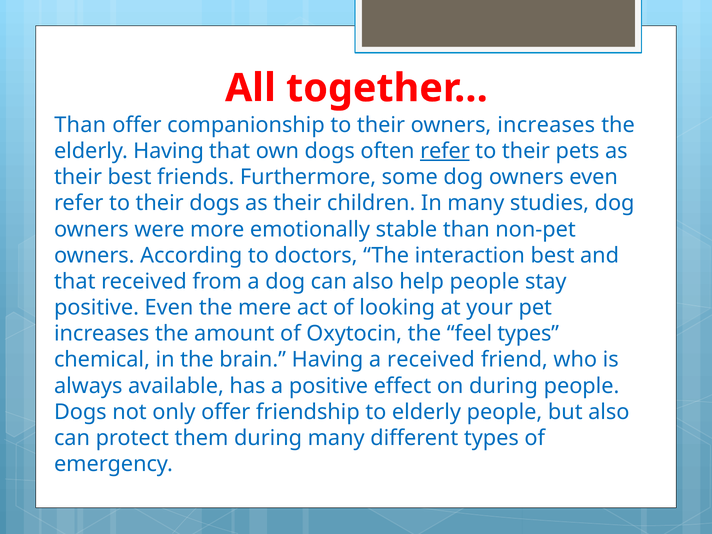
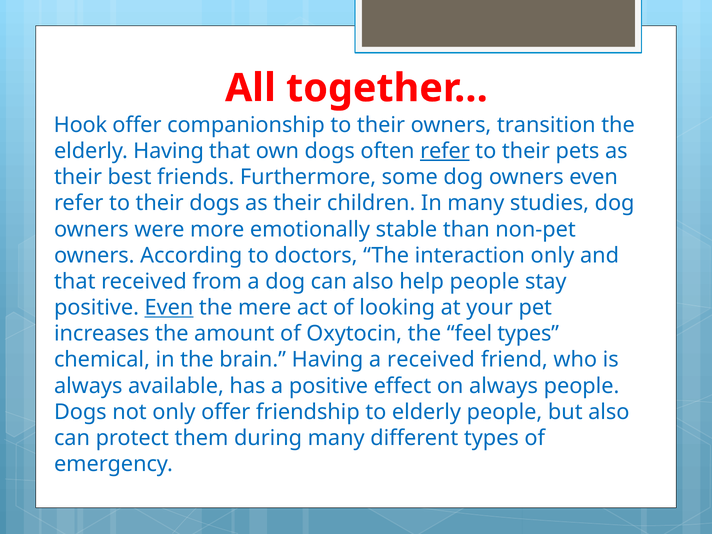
Than: Than -> Hook (80, 125)
owners increases: increases -> transition (546, 125)
interaction best: best -> only (552, 255)
Even underline: none -> present (169, 308)
on during: during -> always (504, 386)
